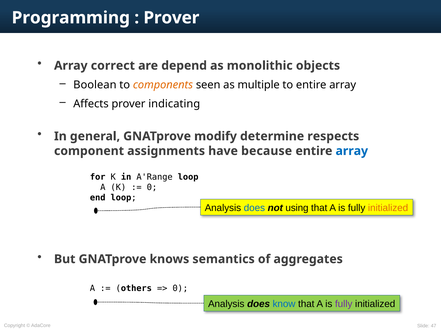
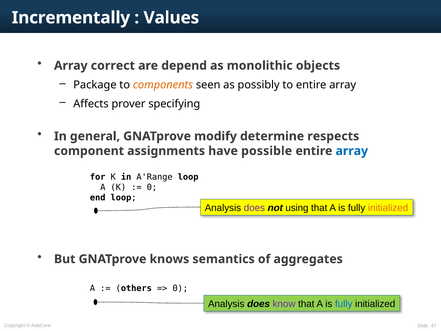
Programming: Programming -> Incrementally (71, 18)
Prover: Prover -> Values (171, 18)
Boolean: Boolean -> Package (95, 85)
multiple: multiple -> possibly (259, 85)
indicating: indicating -> specifying (174, 104)
because: because -> possible (267, 151)
does colour: blue -> purple (254, 208)
know colour: blue -> purple (284, 304)
fully colour: purple -> blue (344, 304)
